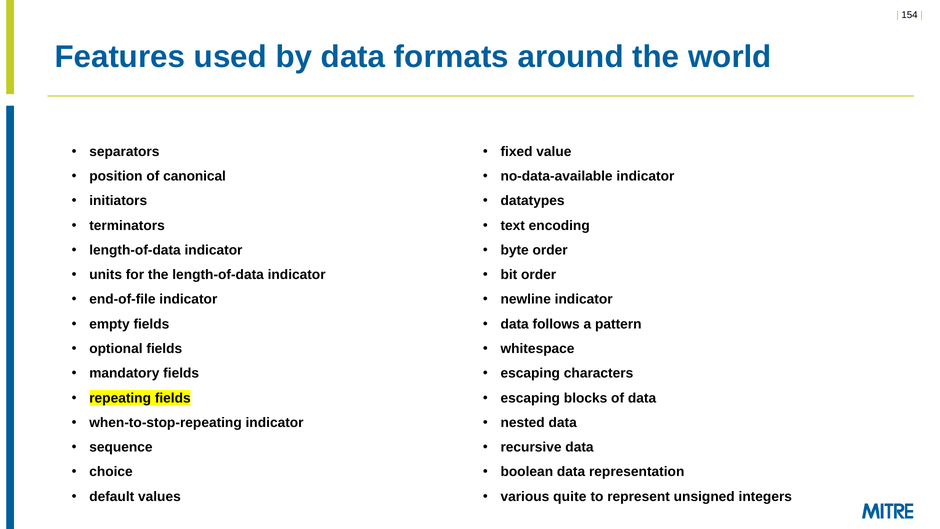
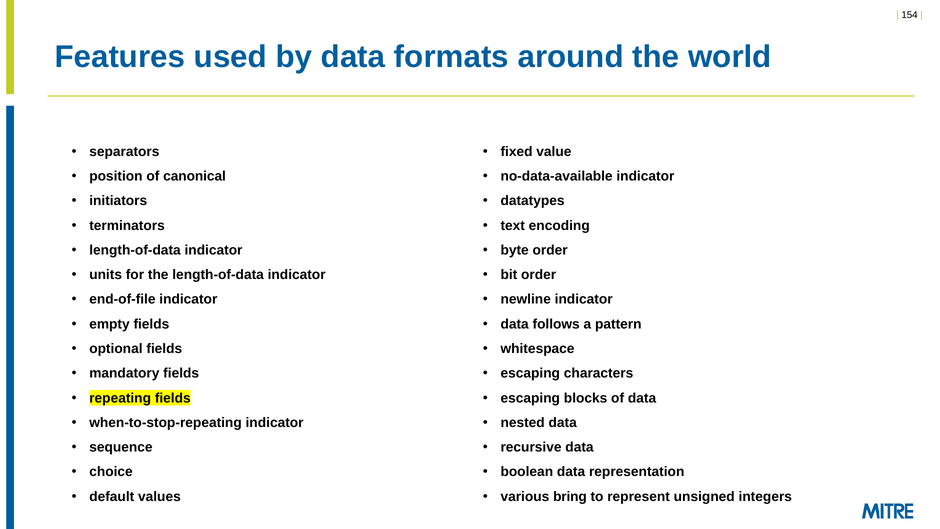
quite: quite -> bring (570, 496)
